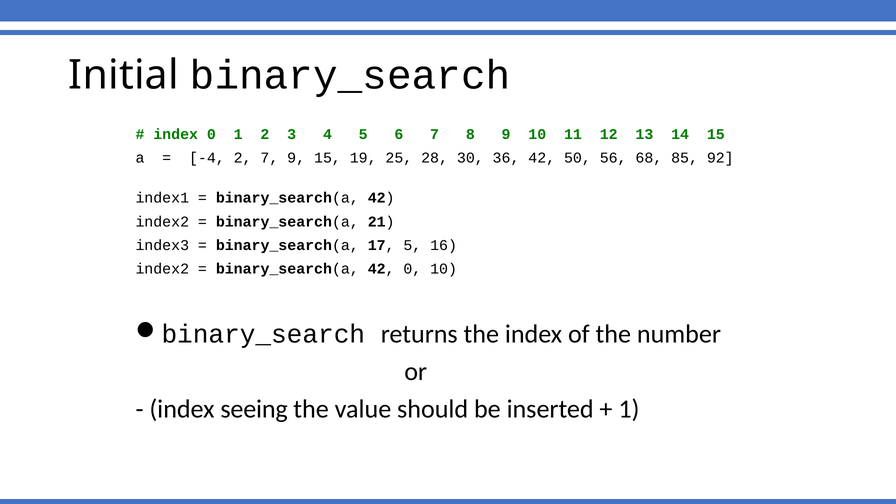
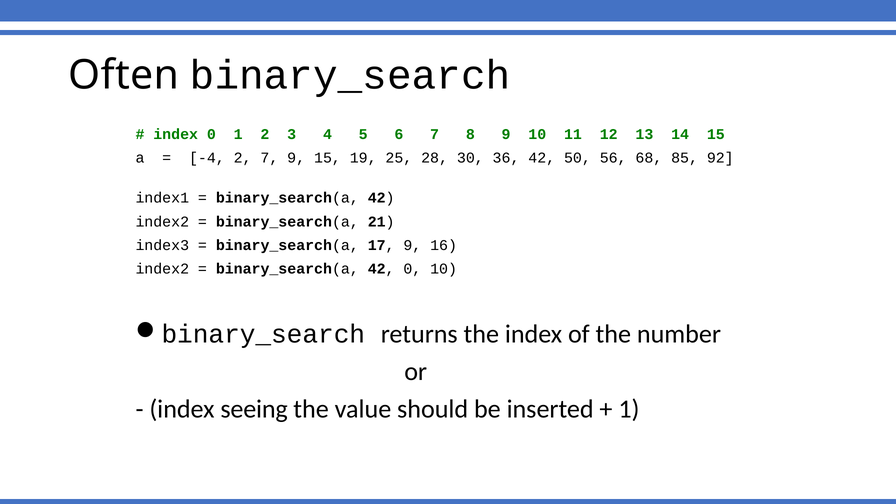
Initial: Initial -> Often (124, 75)
17 5: 5 -> 9 (412, 245)
